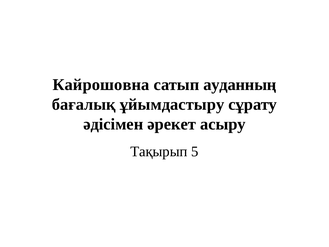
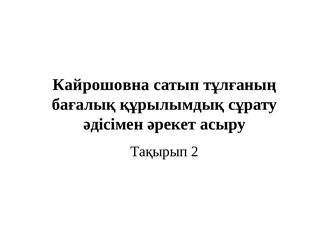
ауданның: ауданның -> тұлғаның (240, 85)
ұйымдастыру: ұйымдастыру -> құрылымдық (172, 104)
5: 5 -> 2 (195, 151)
